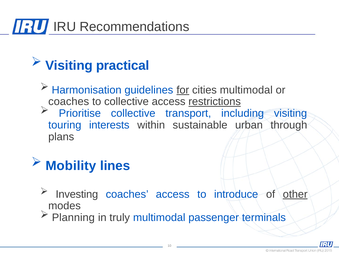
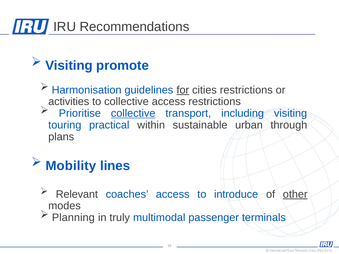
practical: practical -> promote (123, 66)
cities multimodal: multimodal -> restrictions (246, 90)
coaches: coaches -> activities (69, 102)
restrictions underline: present -> none (215, 102)
collective underline: none -> present (133, 113)
interests: interests -> practical (109, 125)
Investing: Investing -> Relevant (77, 194)
